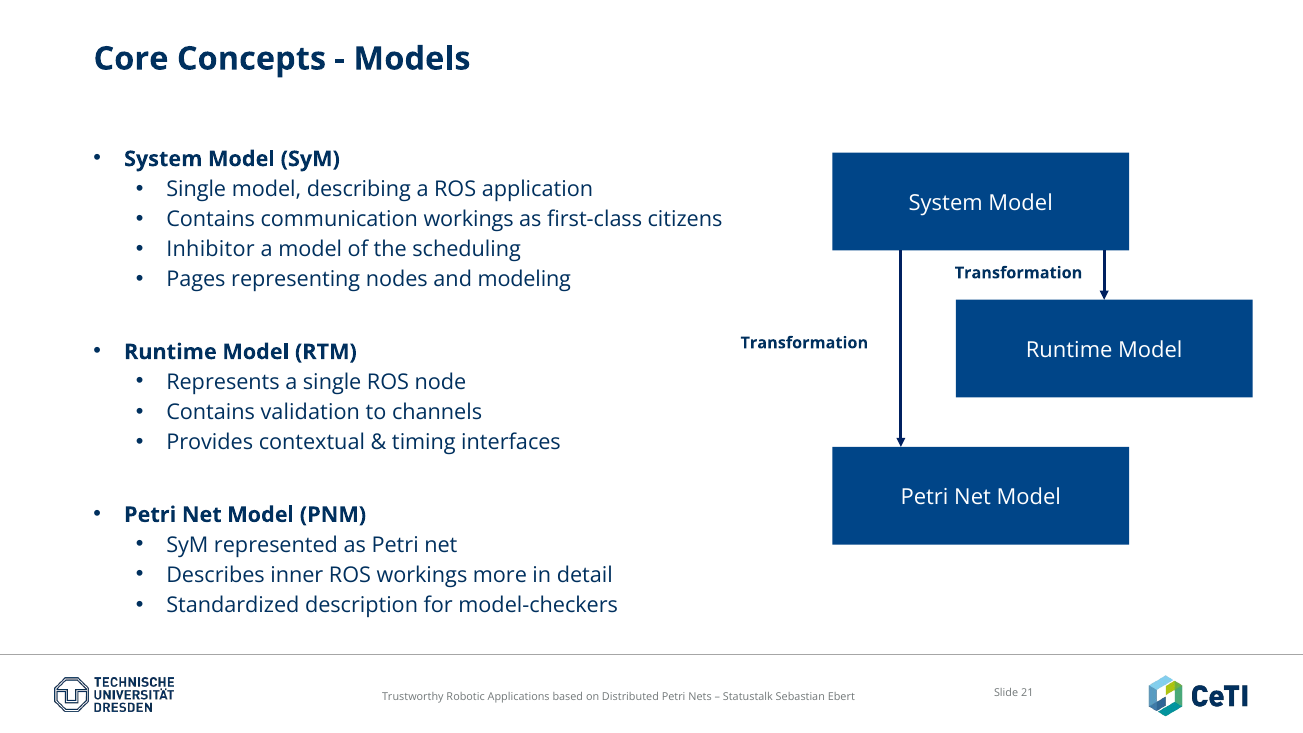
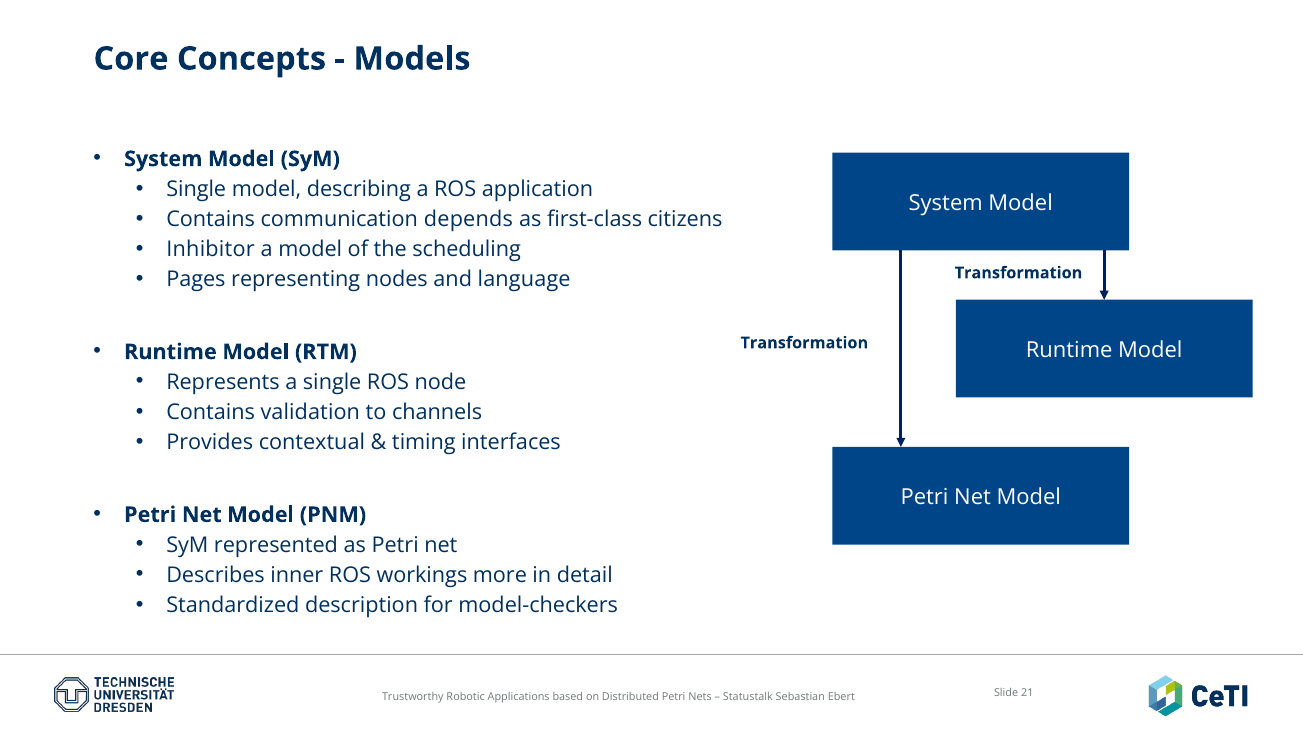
communication workings: workings -> depends (468, 219)
modeling: modeling -> language (524, 279)
